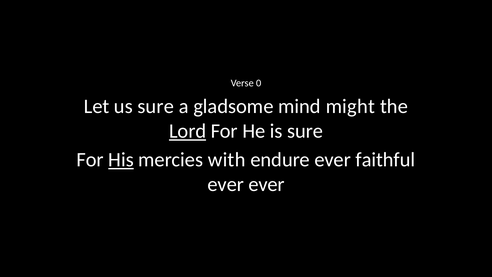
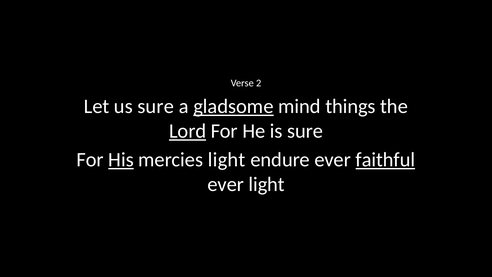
0: 0 -> 2 (259, 83)
gladsome underline: none -> present (233, 106)
might: might -> things (350, 106)
mercies with: with -> light (227, 160)
faithful underline: none -> present (385, 160)
ever ever: ever -> light (267, 184)
